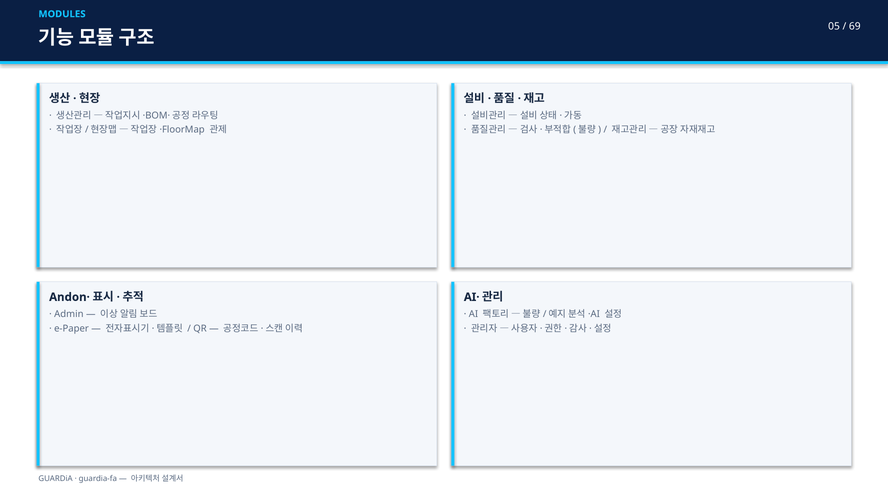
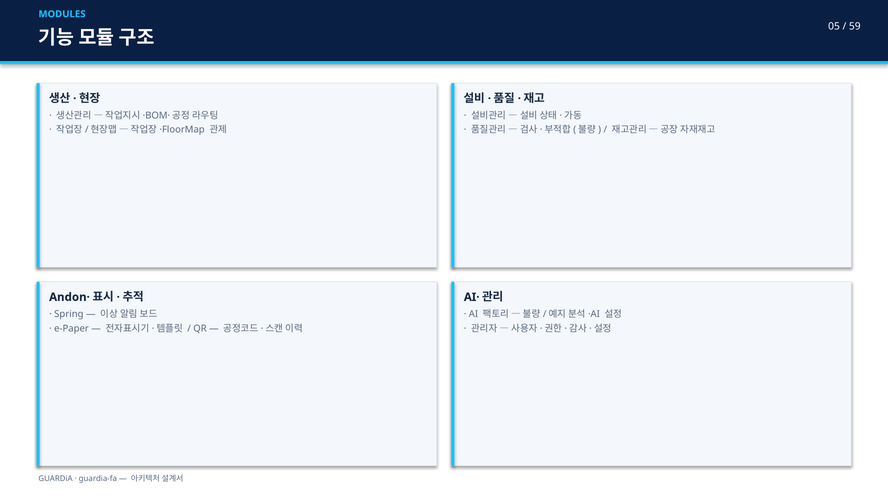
69: 69 -> 59 (855, 26)
Admin: Admin -> Spring (69, 314)
